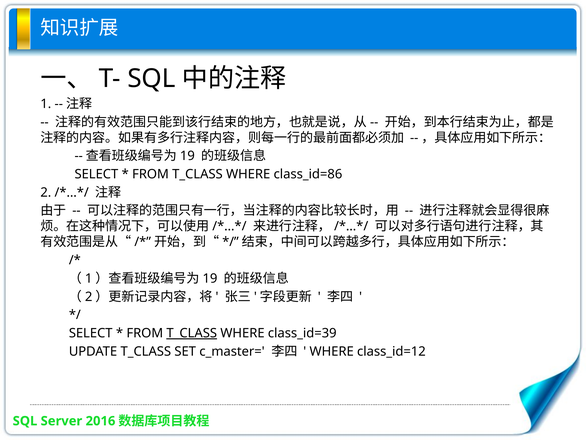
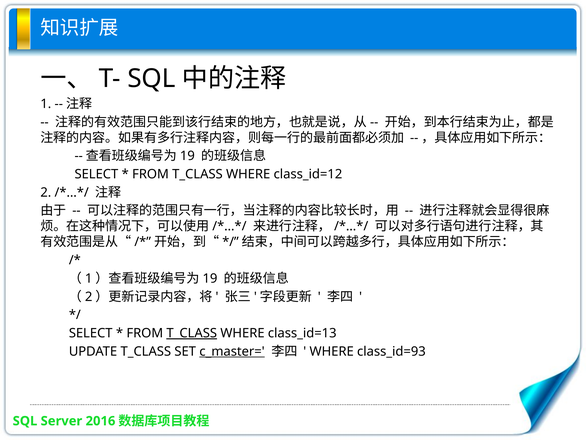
class_id=86: class_id=86 -> class_id=12 (308, 174)
class_id=39: class_id=39 -> class_id=13 (302, 333)
c_master= underline: none -> present (232, 351)
class_id=12: class_id=12 -> class_id=93 (391, 351)
